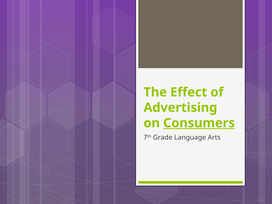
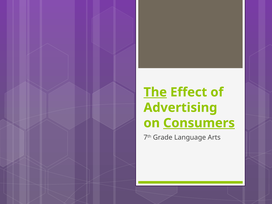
The underline: none -> present (155, 92)
